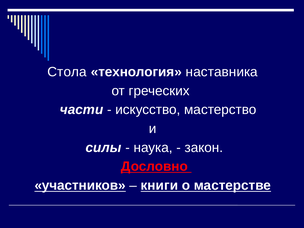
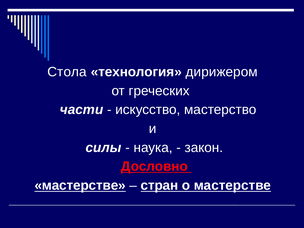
наставника: наставника -> дирижером (222, 72)
участников: участников -> мастерстве (80, 185)
книги: книги -> стран (159, 185)
